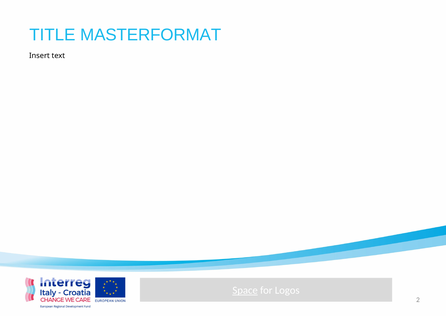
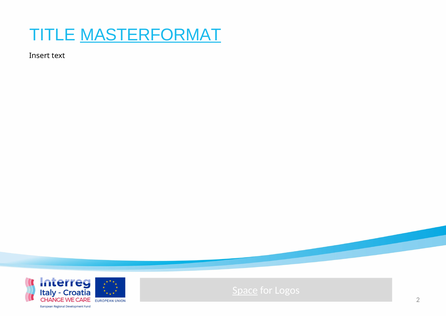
MASTERFORMAT underline: none -> present (151, 35)
